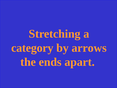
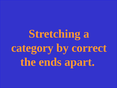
arrows: arrows -> correct (89, 48)
